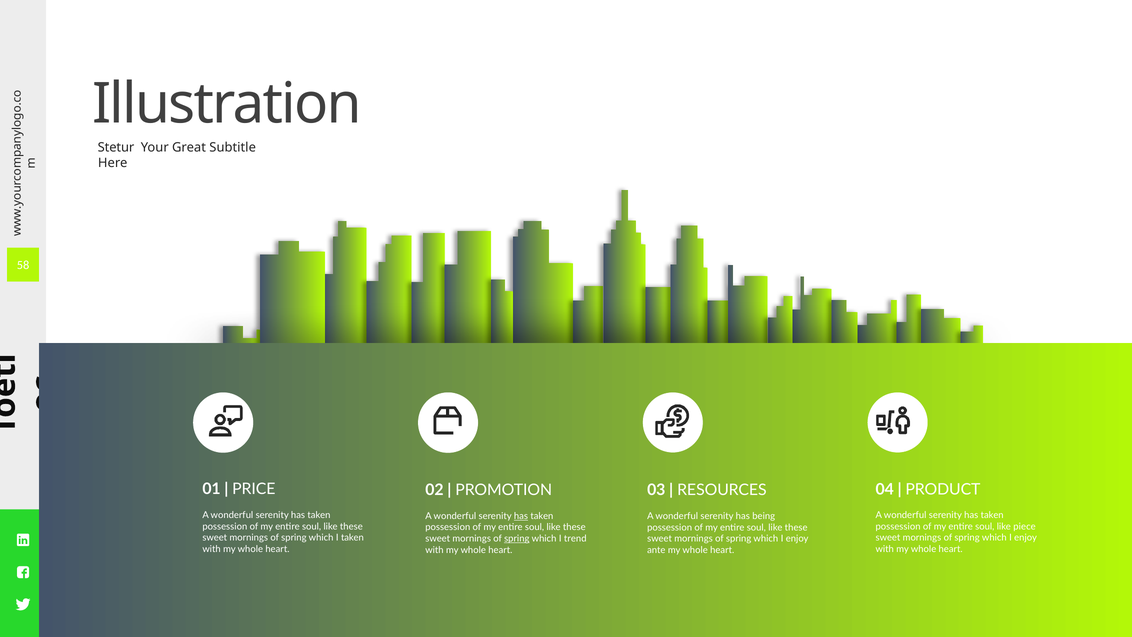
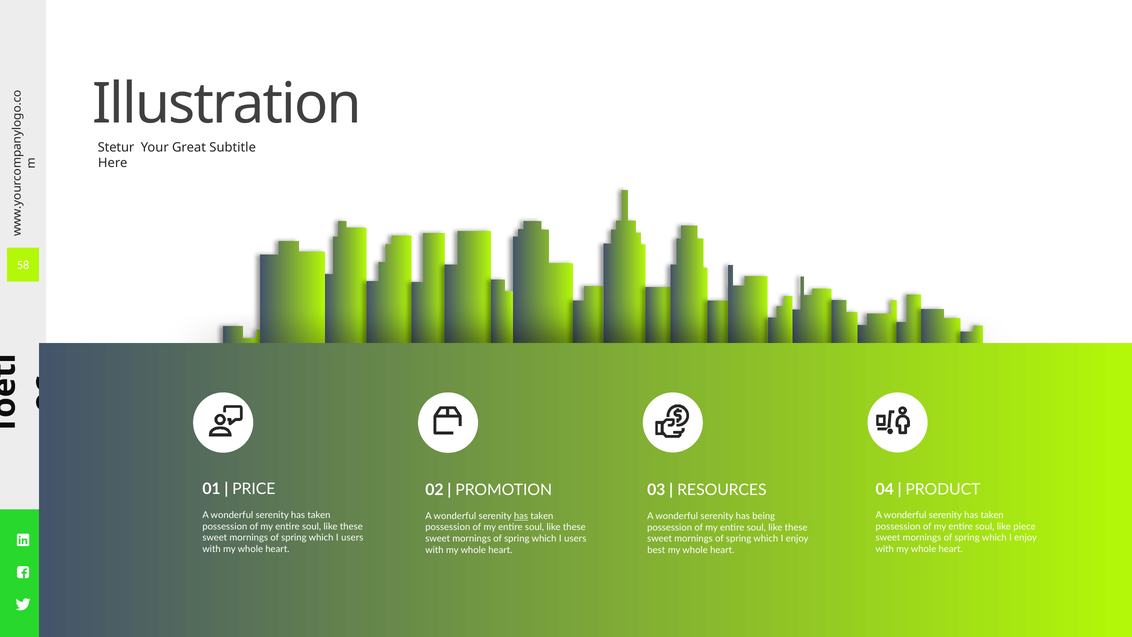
taken: taken -> users (352, 538)
spring underline: present -> none (517, 538)
trend: trend -> users (575, 538)
ante: ante -> best (656, 550)
